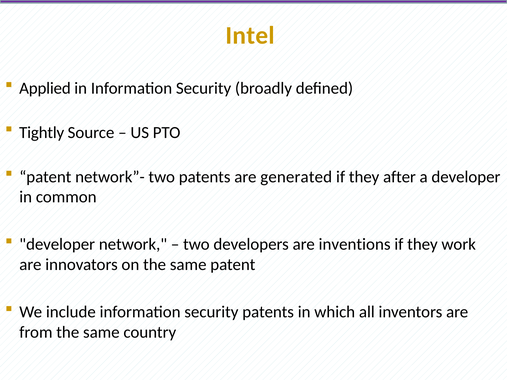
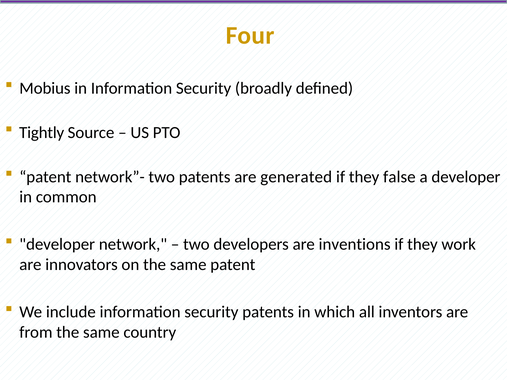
Intel: Intel -> Four (250, 36)
Applied: Applied -> Mobius (45, 88)
after: after -> false (399, 177)
